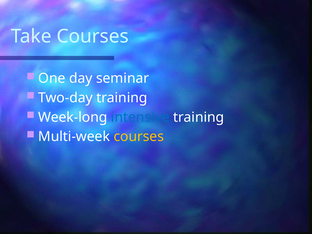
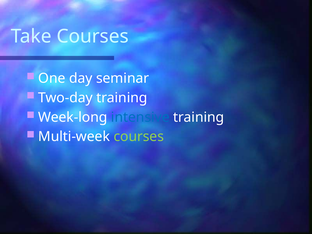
courses colour: yellow -> light green (139, 137)
